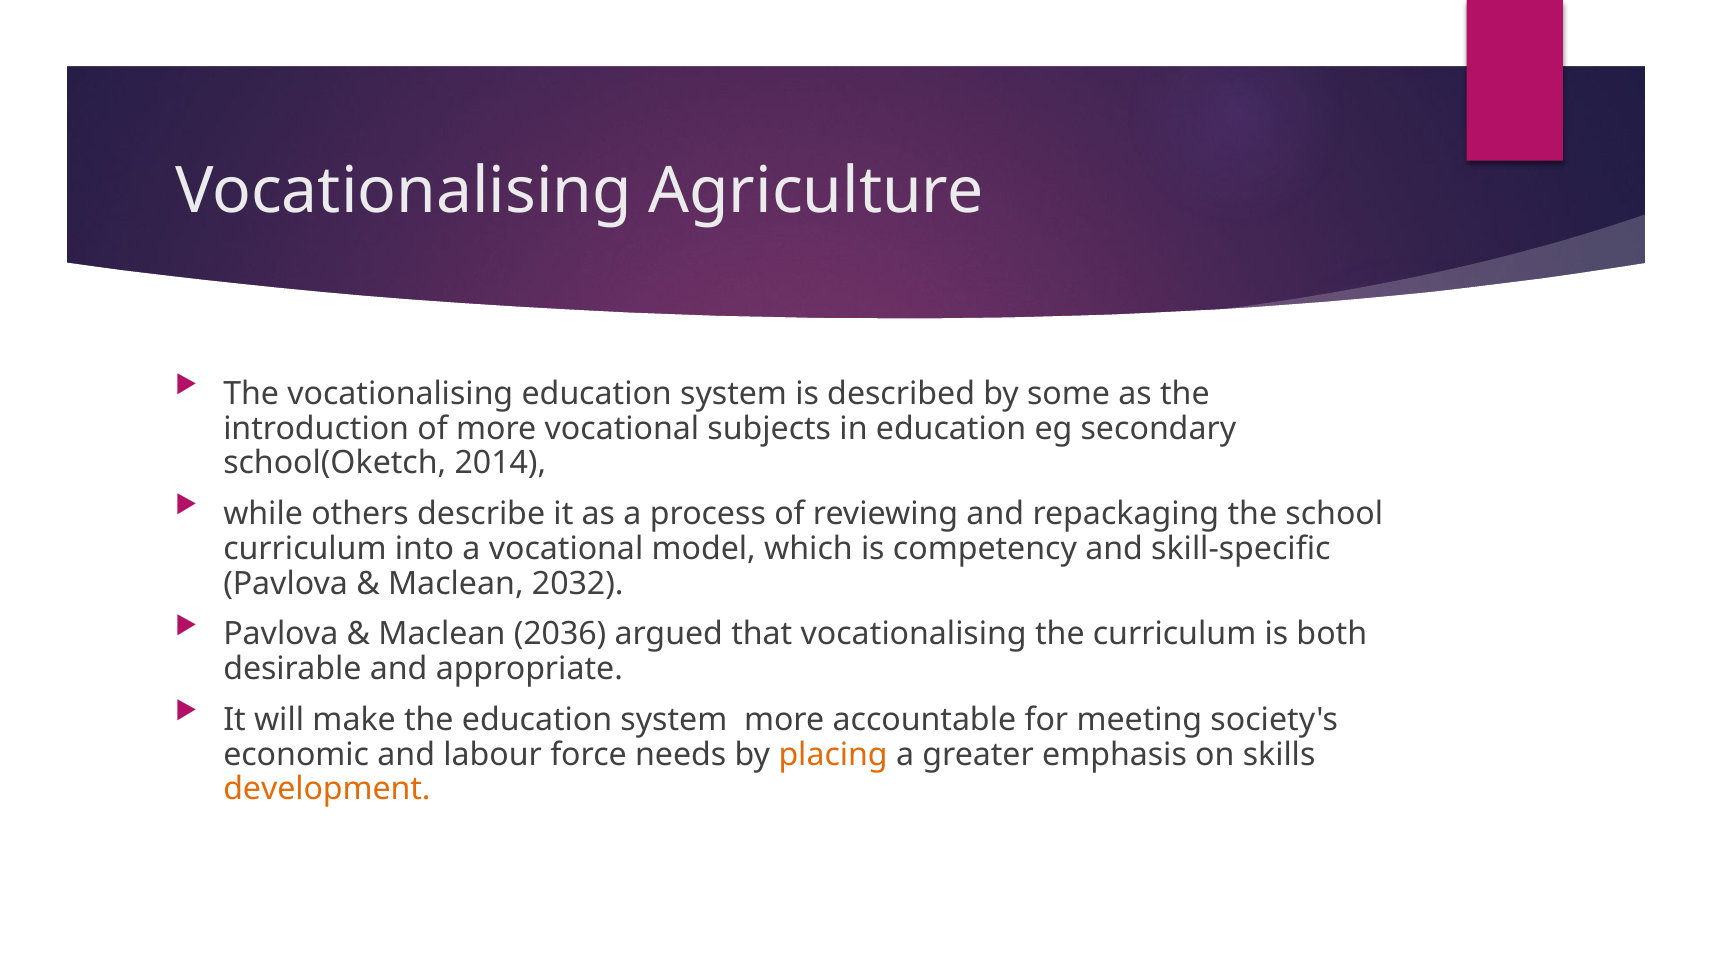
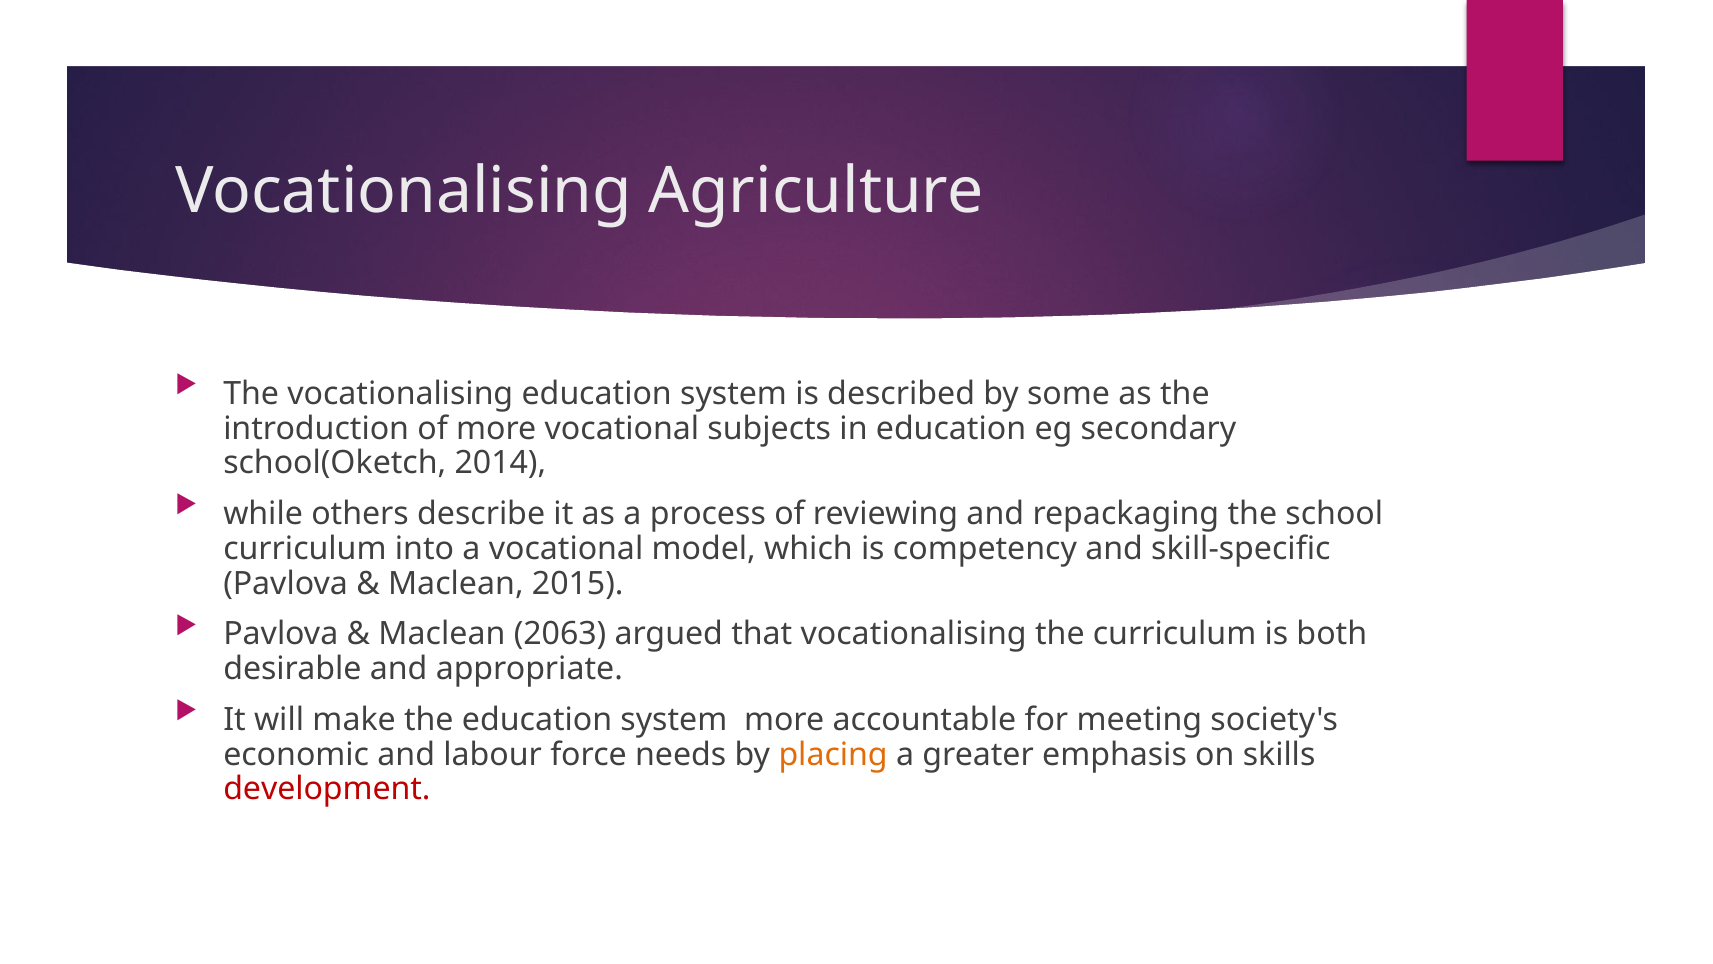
2032: 2032 -> 2015 (578, 583)
2036: 2036 -> 2063 (560, 634)
development colour: orange -> red (327, 789)
